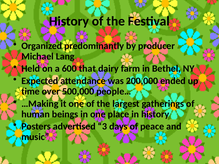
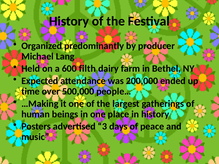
that: that -> filth (87, 69)
